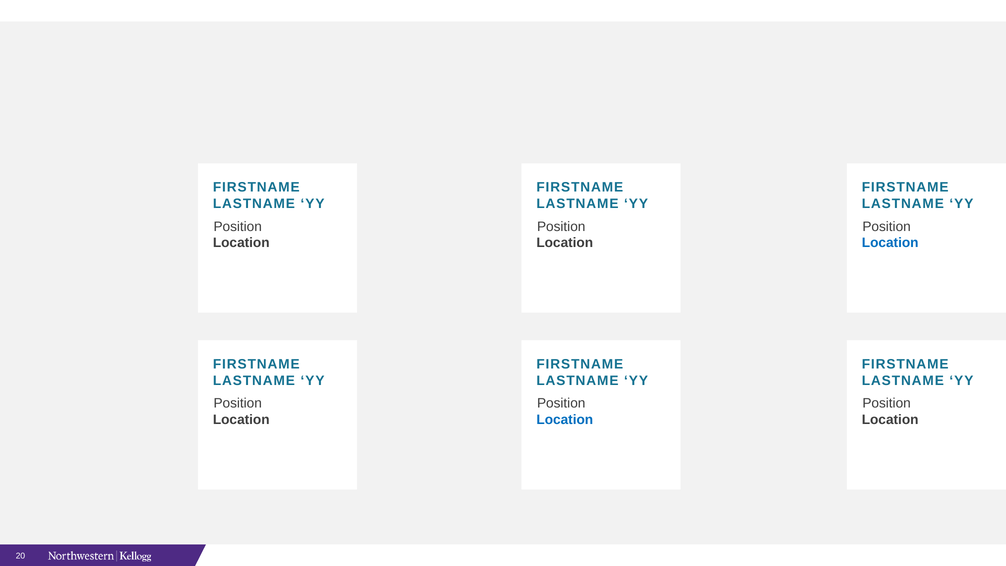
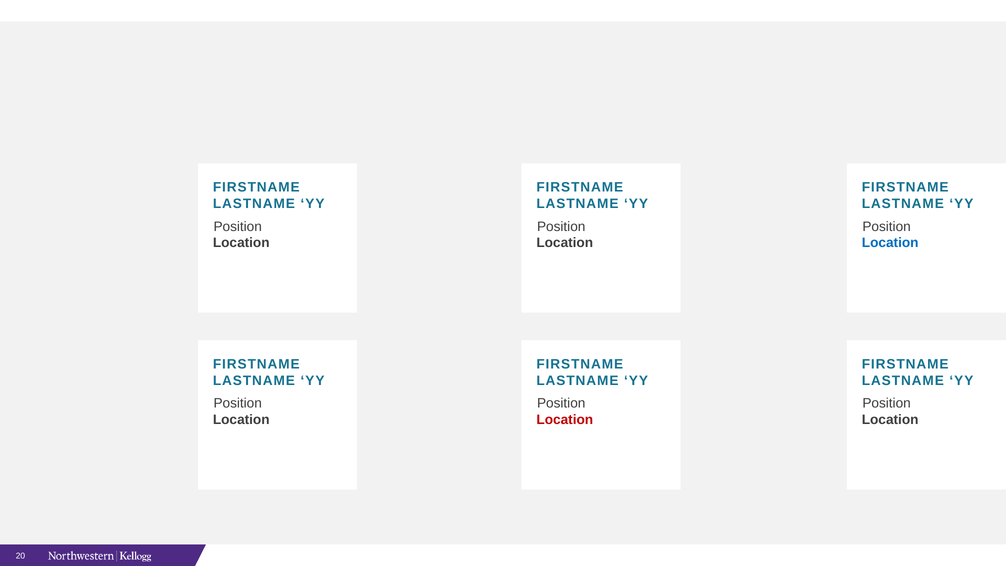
Location colour: blue -> red (565, 420)
